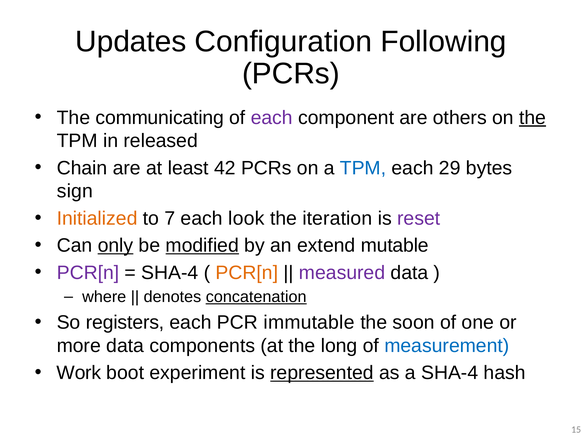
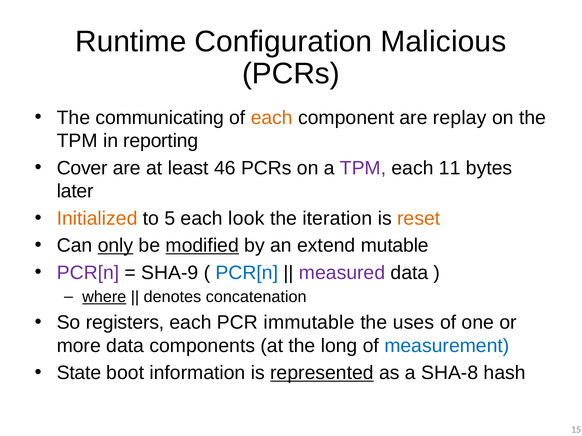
Updates: Updates -> Runtime (131, 42)
Following: Following -> Malicious (443, 42)
each colour: purple -> orange (272, 118)
others: others -> replay (460, 118)
the underline: present -> none (533, 118)
released: released -> reporting (161, 141)
Chain: Chain -> Cover (82, 168)
42: 42 -> 46 (225, 168)
TPM colour: blue -> purple (363, 168)
29: 29 -> 11 (450, 168)
sign: sign -> later (75, 191)
7: 7 -> 5 (170, 219)
reset colour: purple -> orange (419, 219)
SHA-4: SHA-4 -> SHA-9 (170, 273)
PCR[n colour: orange -> blue (247, 273)
where underline: none -> present (104, 297)
concatenation underline: present -> none (256, 297)
soon: soon -> uses (414, 323)
Work: Work -> State (79, 373)
experiment: experiment -> information (197, 373)
a SHA-4: SHA-4 -> SHA-8 (450, 373)
